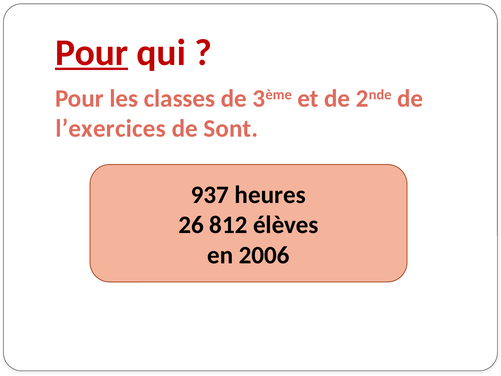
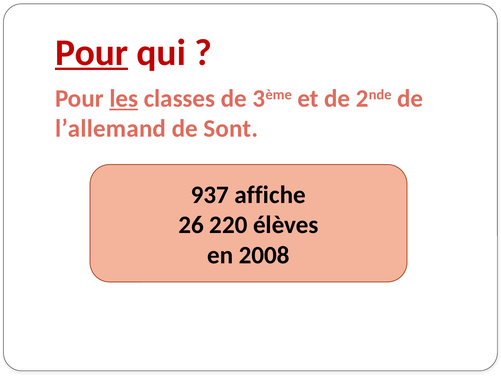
les underline: none -> present (124, 99)
l’exercices: l’exercices -> l’allemand (111, 129)
heures: heures -> affiche (270, 195)
812: 812 -> 220 (228, 225)
2006: 2006 -> 2008 (264, 255)
